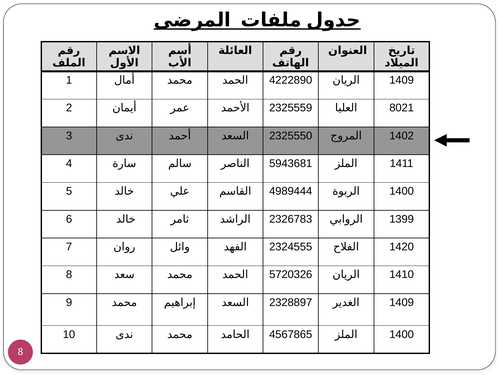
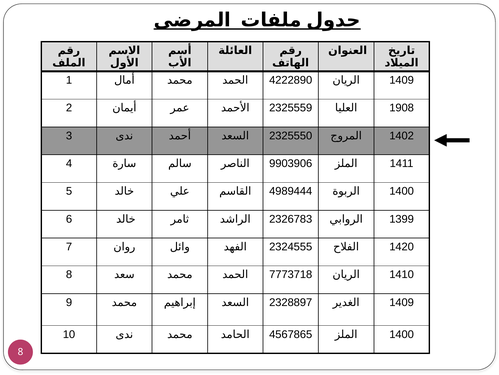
8021: 8021 -> 1908 (402, 108)
5943681: 5943681 -> 9903906 (291, 163)
5720326: 5720326 -> 7773718 (291, 274)
